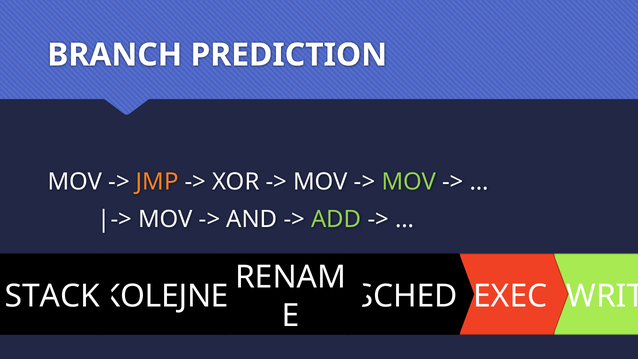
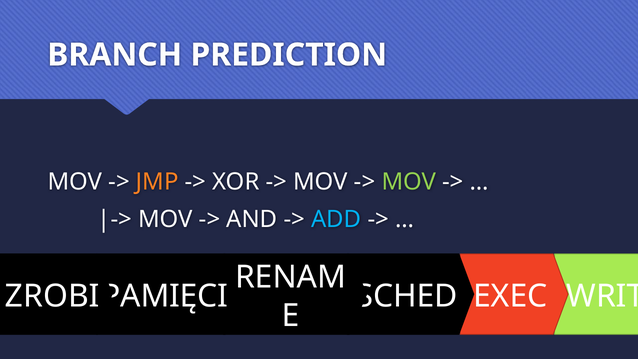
ADD colour: light green -> light blue (336, 219)
STACK: STACK -> ZROBI (52, 296)
KOLEJNE: KOLEJNE -> PAMIĘCI (165, 296)
